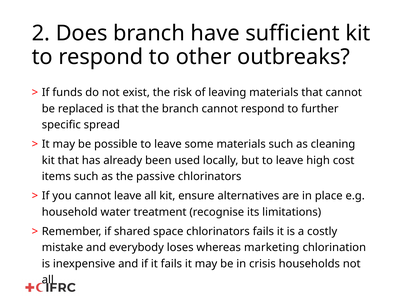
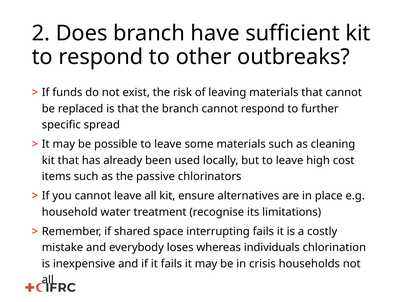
space chlorinators: chlorinators -> interrupting (218, 232)
marketing: marketing -> individuals (272, 248)
